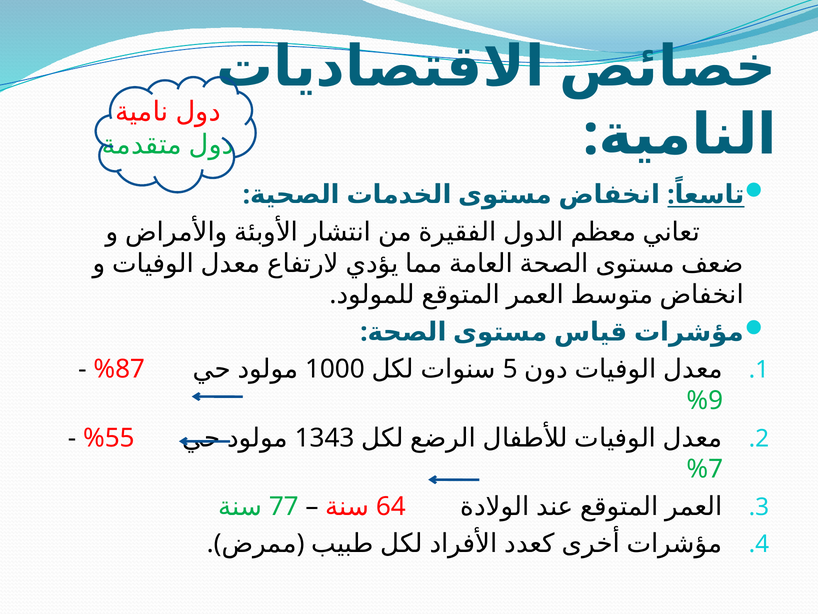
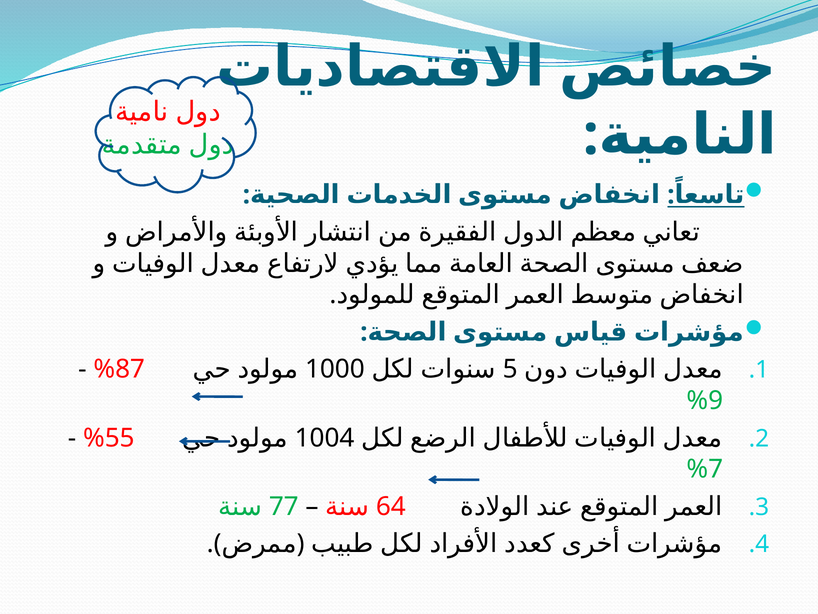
1343: 1343 -> 1004 (325, 438)
